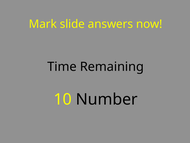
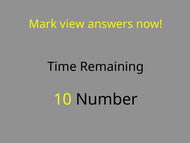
slide: slide -> view (72, 24)
